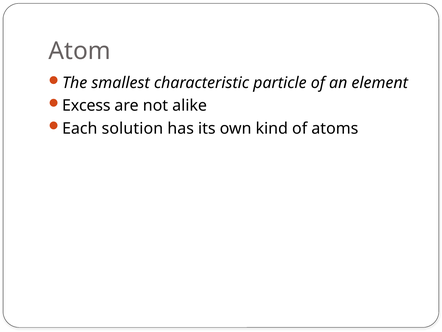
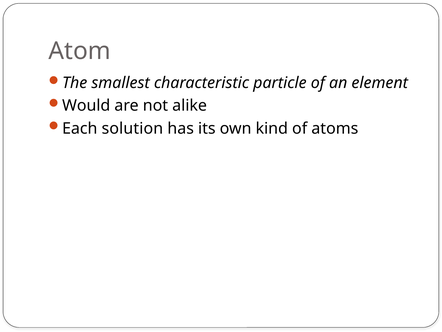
Excess: Excess -> Would (86, 106)
